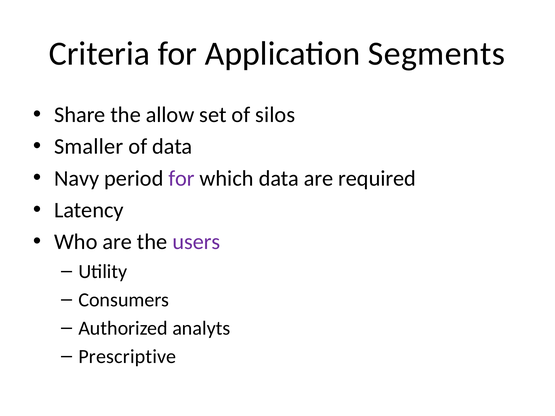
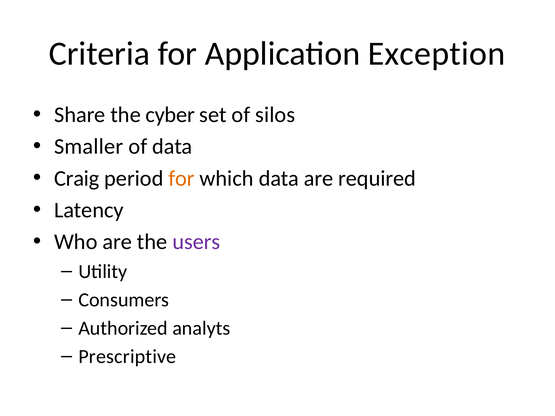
Segments: Segments -> Exception (436, 54)
allow: allow -> cyber (170, 115)
Navy: Navy -> Craig (77, 178)
for colour: purple -> orange (182, 178)
